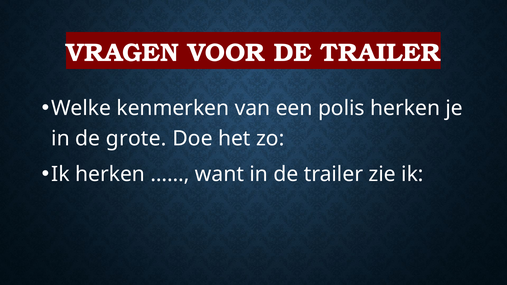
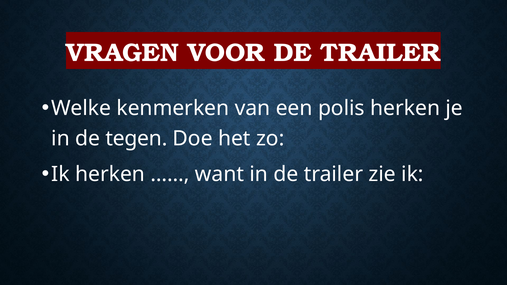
grote: grote -> tegen (136, 139)
